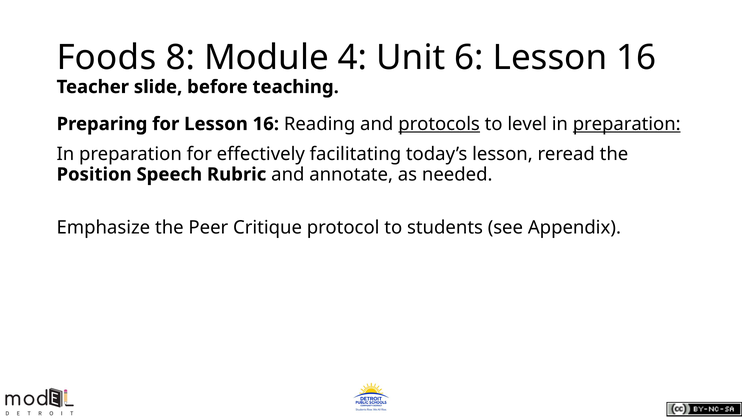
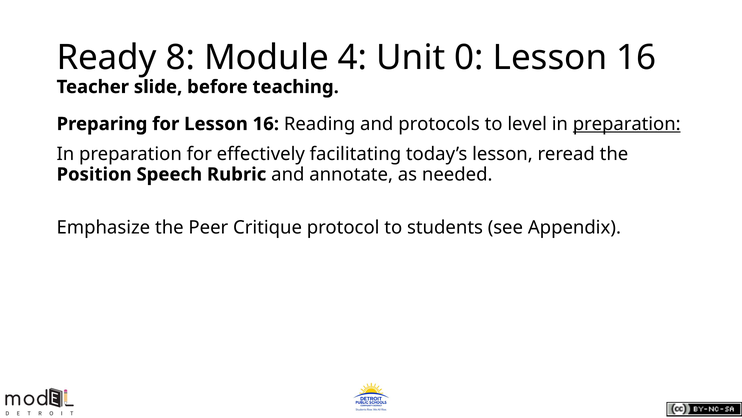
Foods: Foods -> Ready (107, 58)
6: 6 -> 0 (469, 58)
protocols underline: present -> none (439, 124)
